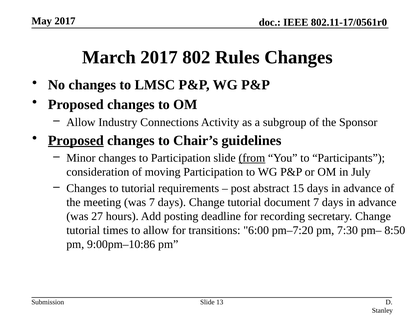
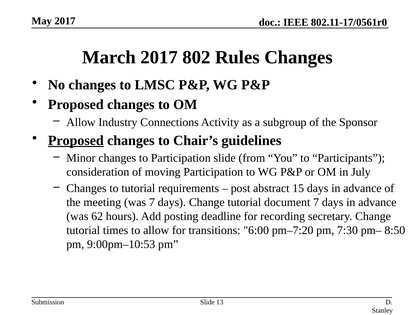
from underline: present -> none (252, 158)
27: 27 -> 62 (97, 216)
9:00pm–10:86: 9:00pm–10:86 -> 9:00pm–10:53 (121, 244)
